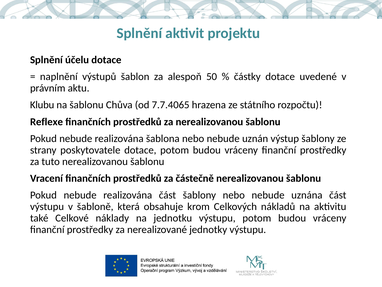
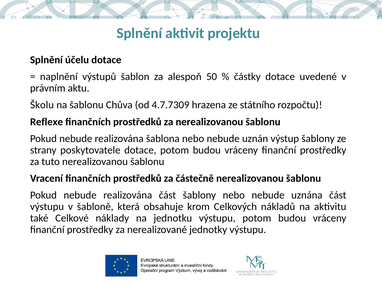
Klubu: Klubu -> Školu (42, 105)
7.7.4065: 7.7.4065 -> 4.7.7309 (171, 105)
